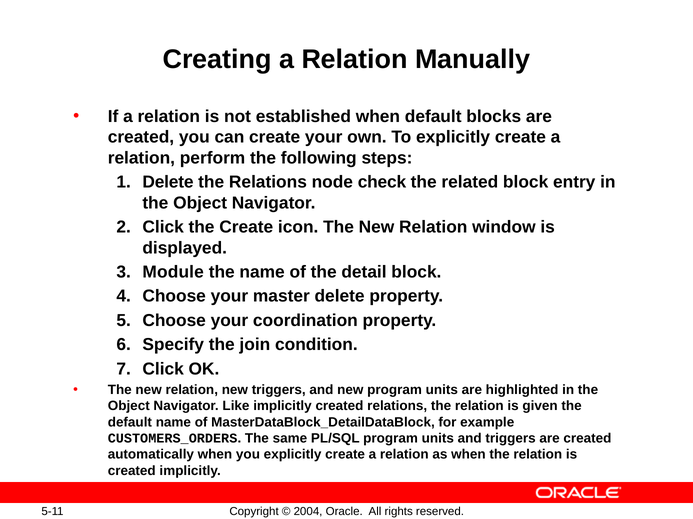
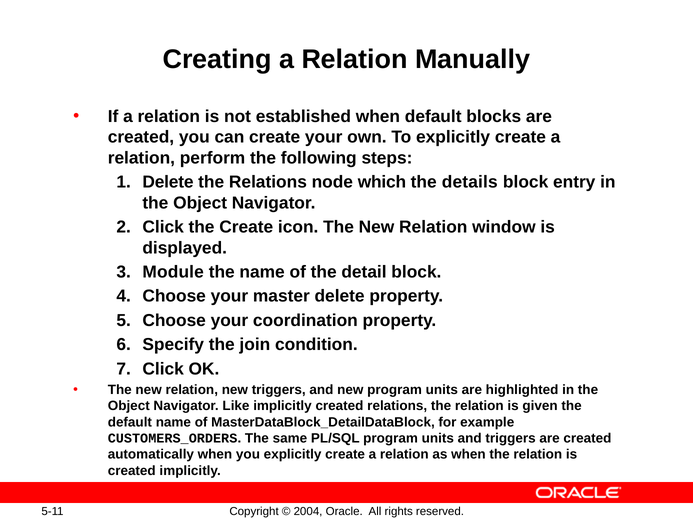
check: check -> which (382, 182)
related: related -> details (470, 182)
